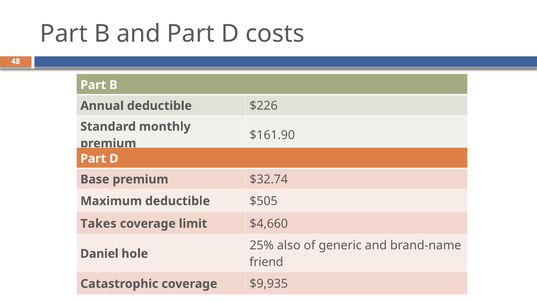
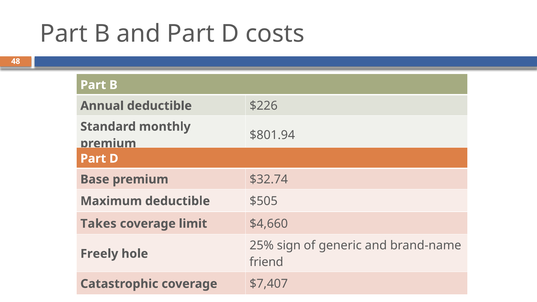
$161.90: $161.90 -> $801.94 (272, 135)
also: also -> sign (289, 245)
Daniel: Daniel -> Freely (99, 254)
$9,935: $9,935 -> $7,407 (269, 284)
